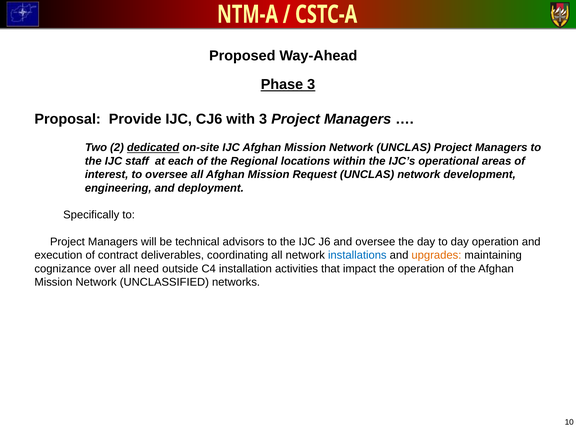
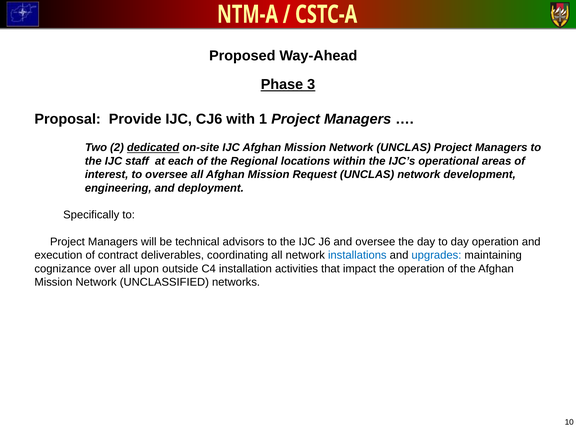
with 3: 3 -> 1 (263, 119)
upgrades colour: orange -> blue (436, 255)
need: need -> upon (146, 269)
